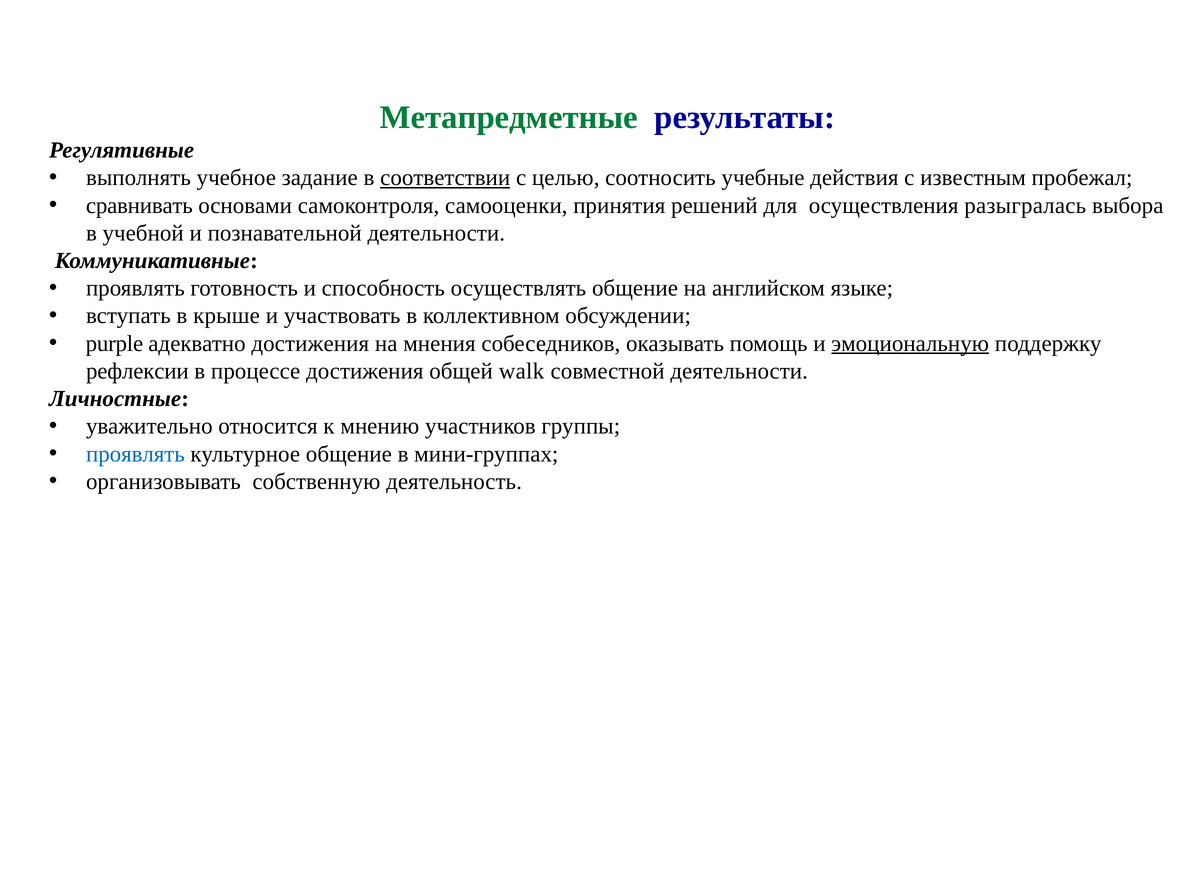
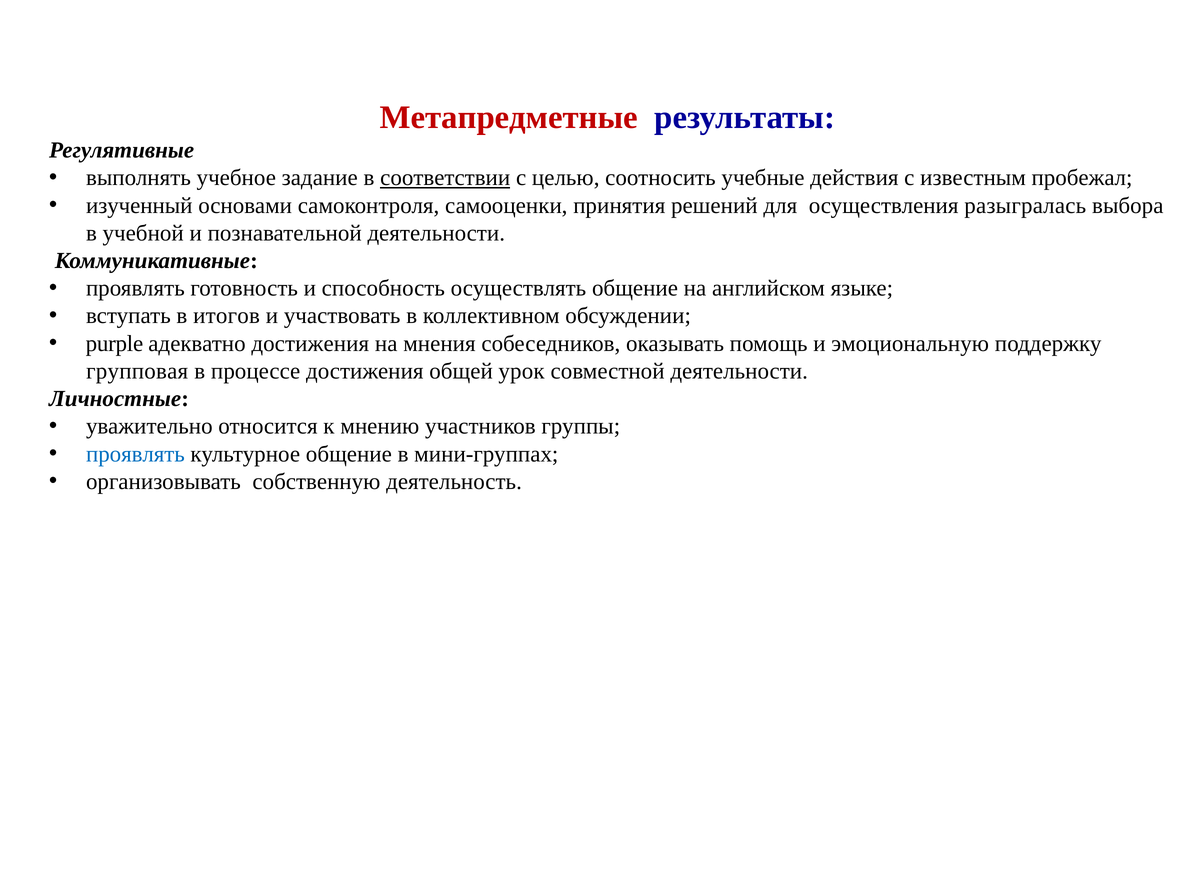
Метапредметные colour: green -> red (509, 117)
сравнивать: сравнивать -> изученный (139, 205)
крыше: крыше -> итогов (227, 316)
эмоциональную underline: present -> none (910, 343)
рефлексии: рефлексии -> групповая (137, 371)
walk: walk -> урок (522, 371)
